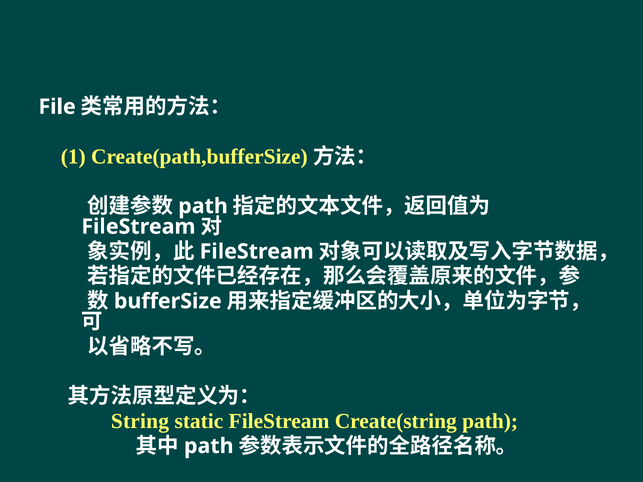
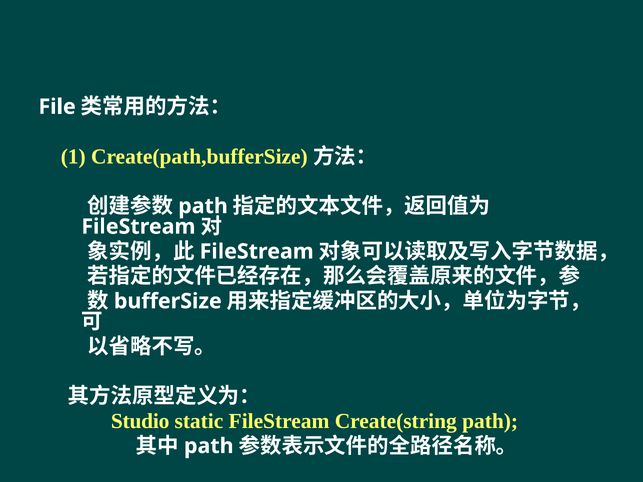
String: String -> Studio (140, 421)
